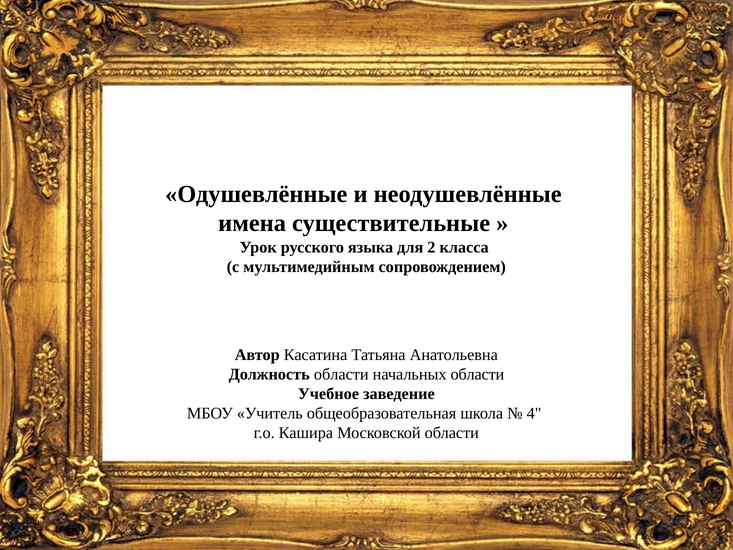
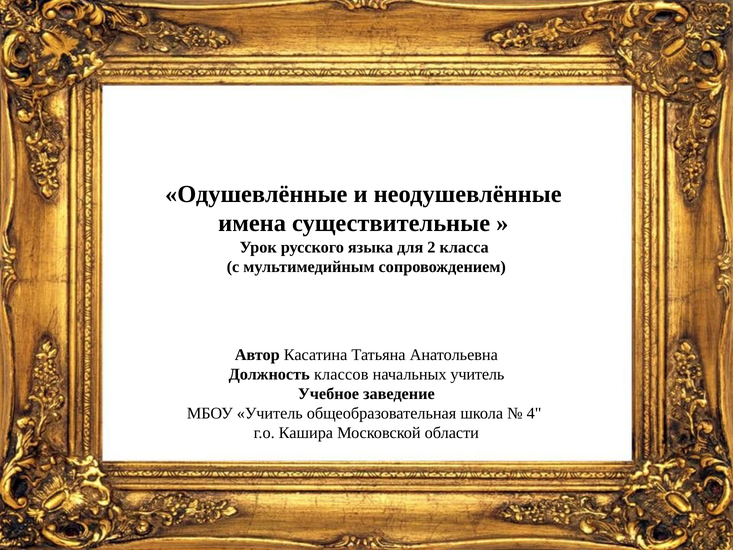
Должность области: области -> классов (341, 374)
начальных области: области -> учитель (477, 374)
